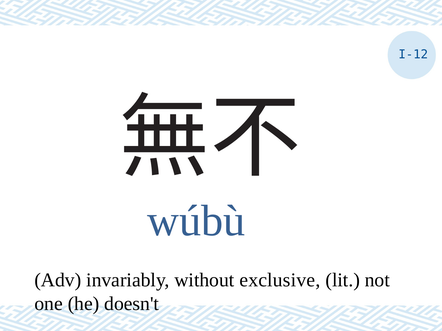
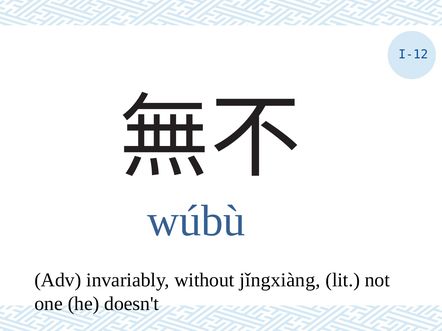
exclusive: exclusive -> jǐngxiàng (280, 281)
